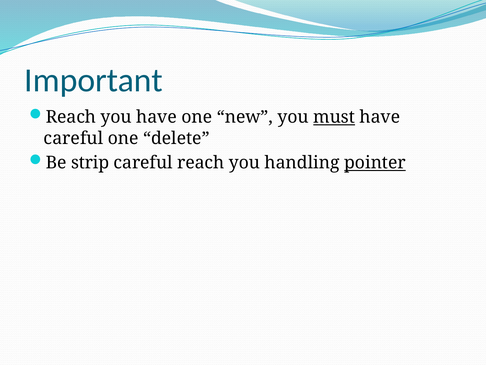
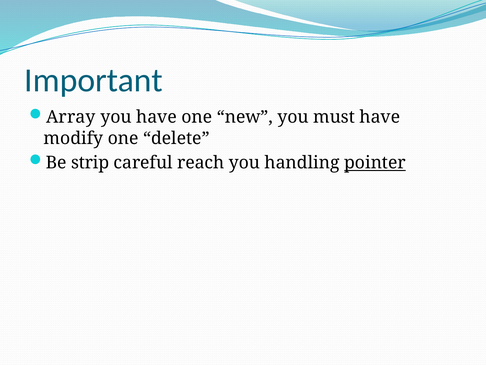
Reach: Reach -> Array (71, 117)
must underline: present -> none (334, 117)
careful: careful -> modify (73, 138)
